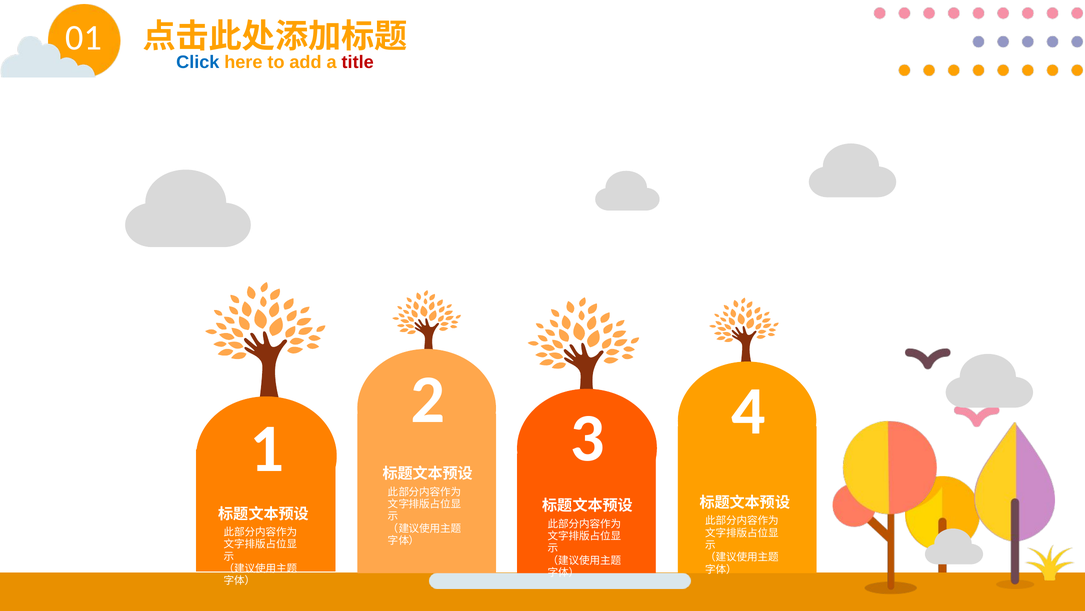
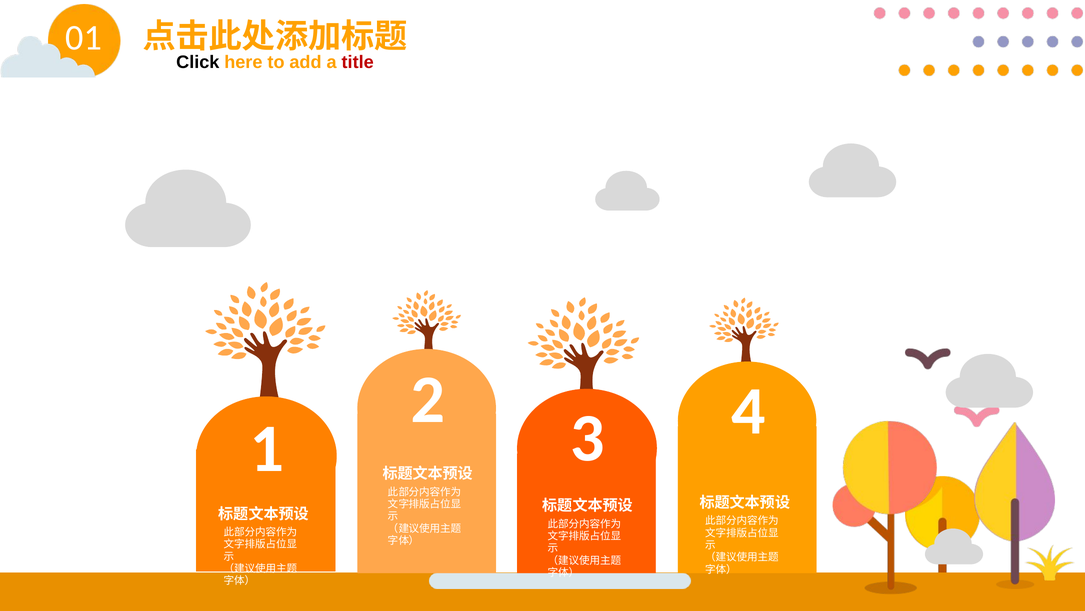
Click colour: blue -> black (198, 62)
